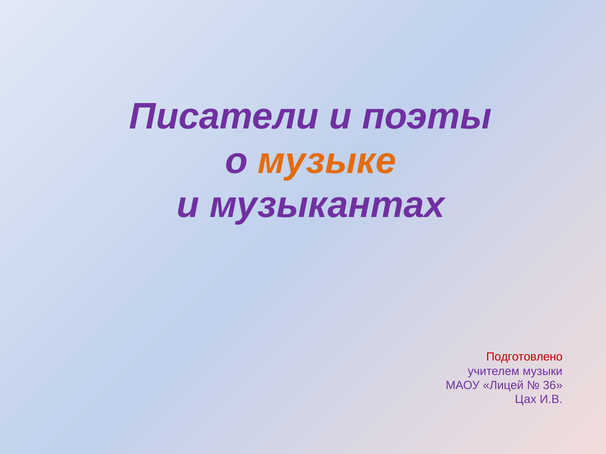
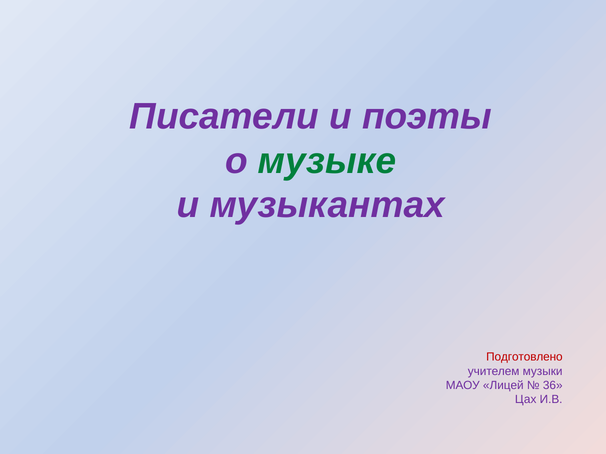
музыке colour: orange -> green (327, 161)
